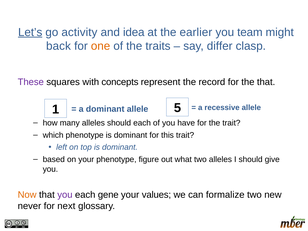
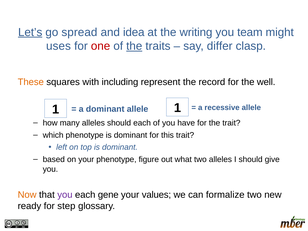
activity: activity -> spread (79, 32)
earlier: earlier -> writing (196, 32)
back: back -> uses (58, 46)
one colour: orange -> red (101, 46)
the underline: none -> present (134, 46)
These colour: purple -> orange (31, 82)
concepts: concepts -> including (120, 82)
the that: that -> well (266, 82)
1 5: 5 -> 1 (177, 108)
never: never -> ready (29, 206)
next: next -> step (66, 206)
